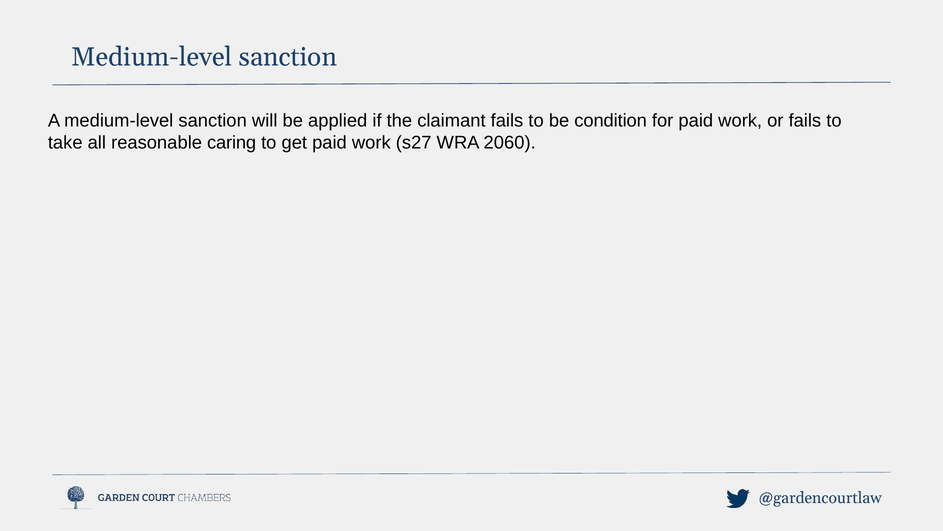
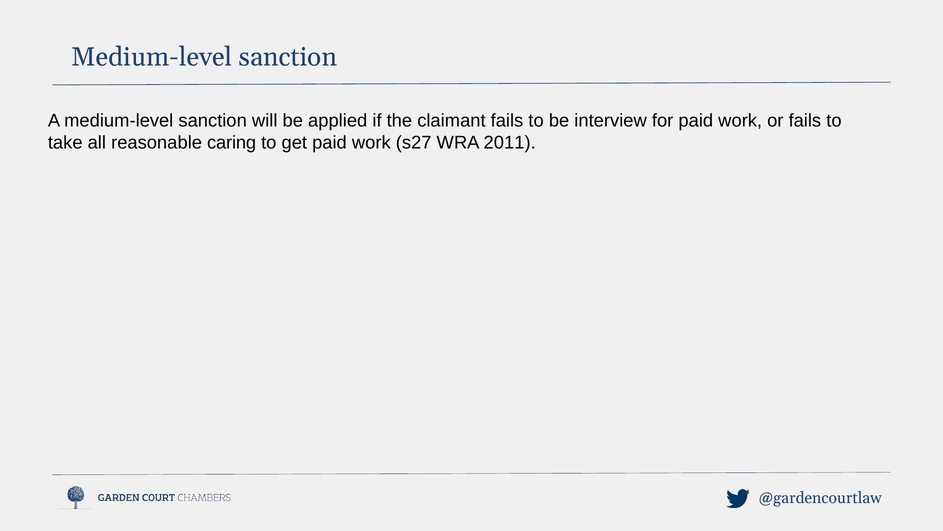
condition: condition -> interview (611, 121)
2060: 2060 -> 2011 (510, 143)
